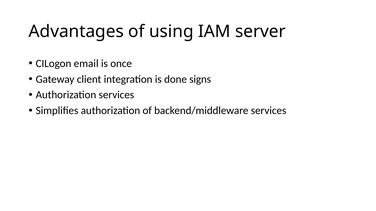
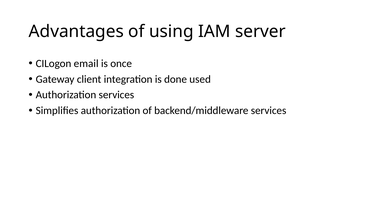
signs: signs -> used (200, 79)
